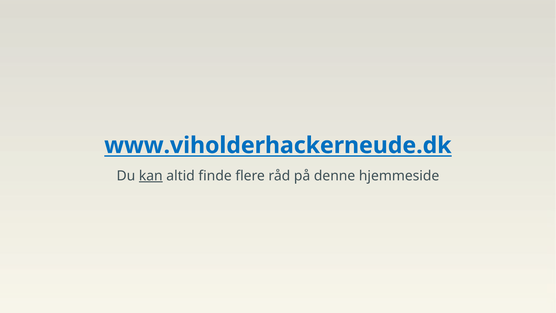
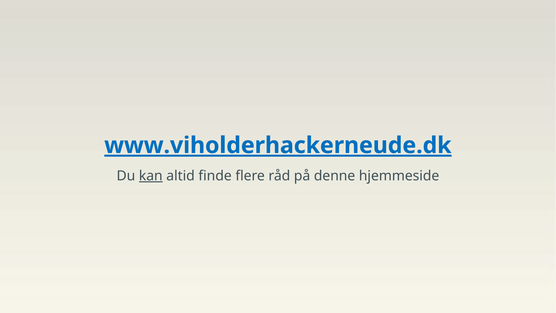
www.viholderhackerneude.dk underline: none -> present (278, 145)
